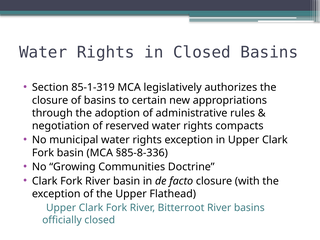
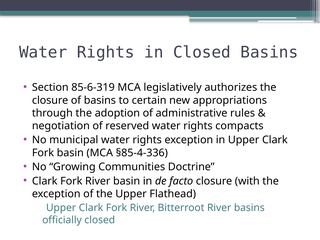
85-1-319: 85-1-319 -> 85-6-319 (93, 87)
§85-8-336: §85-8-336 -> §85-4-336 (142, 153)
